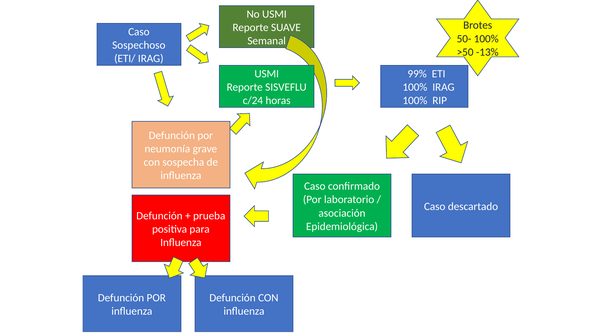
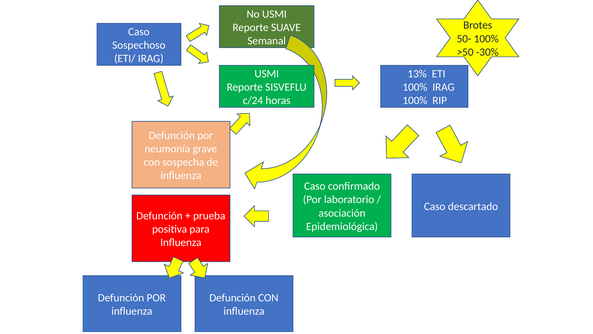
-13%: -13% -> -30% (487, 52)
99%: 99% -> 13% (417, 74)
